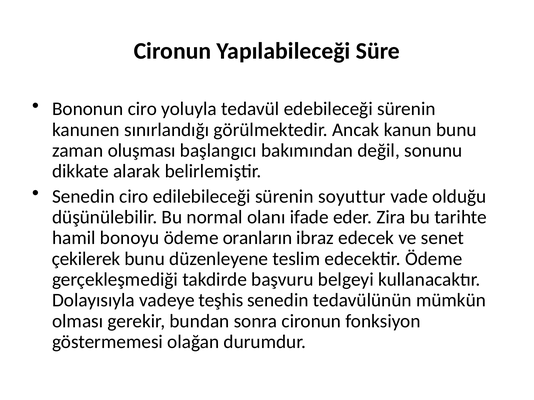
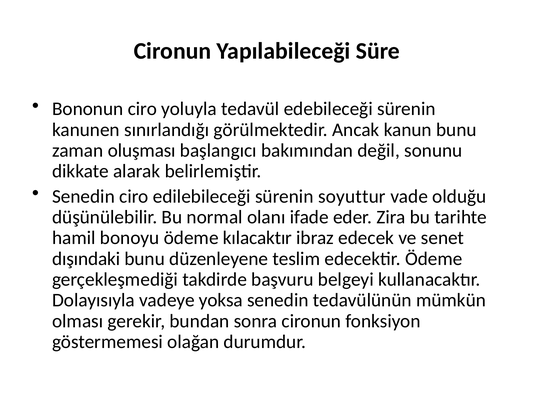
oranların: oranların -> kılacaktır (257, 238)
çekilerek: çekilerek -> dışındaki (86, 259)
teşhis: teşhis -> yoksa (221, 301)
